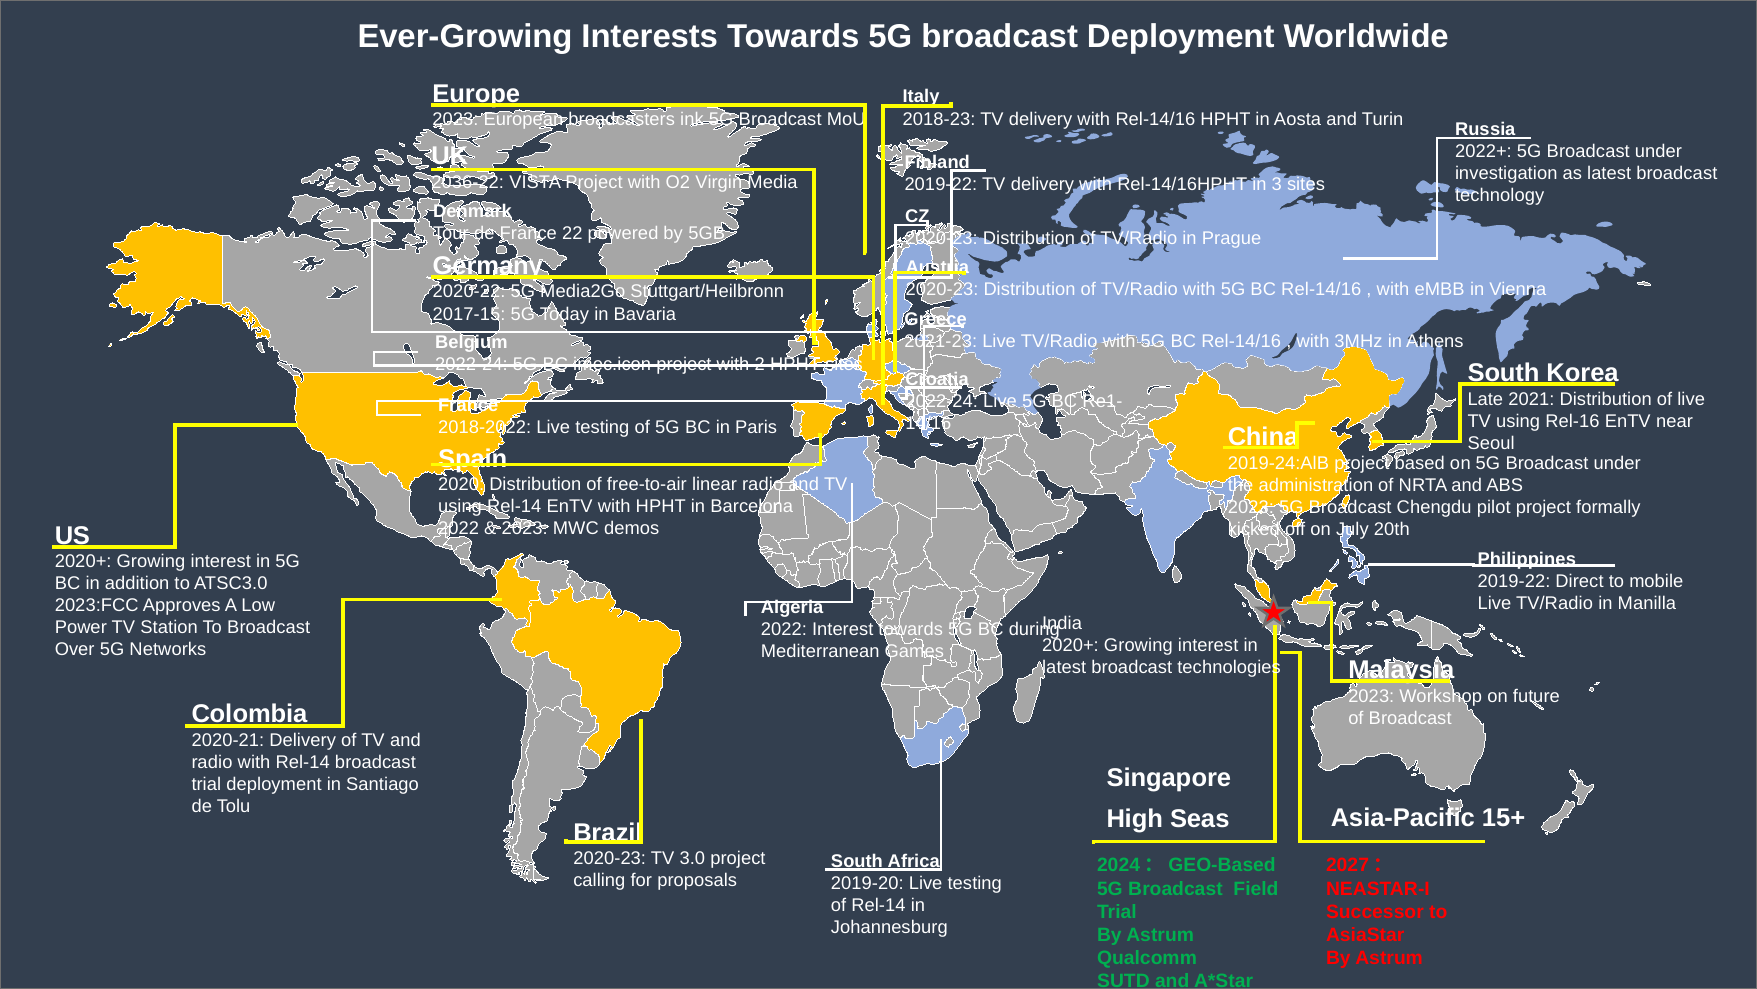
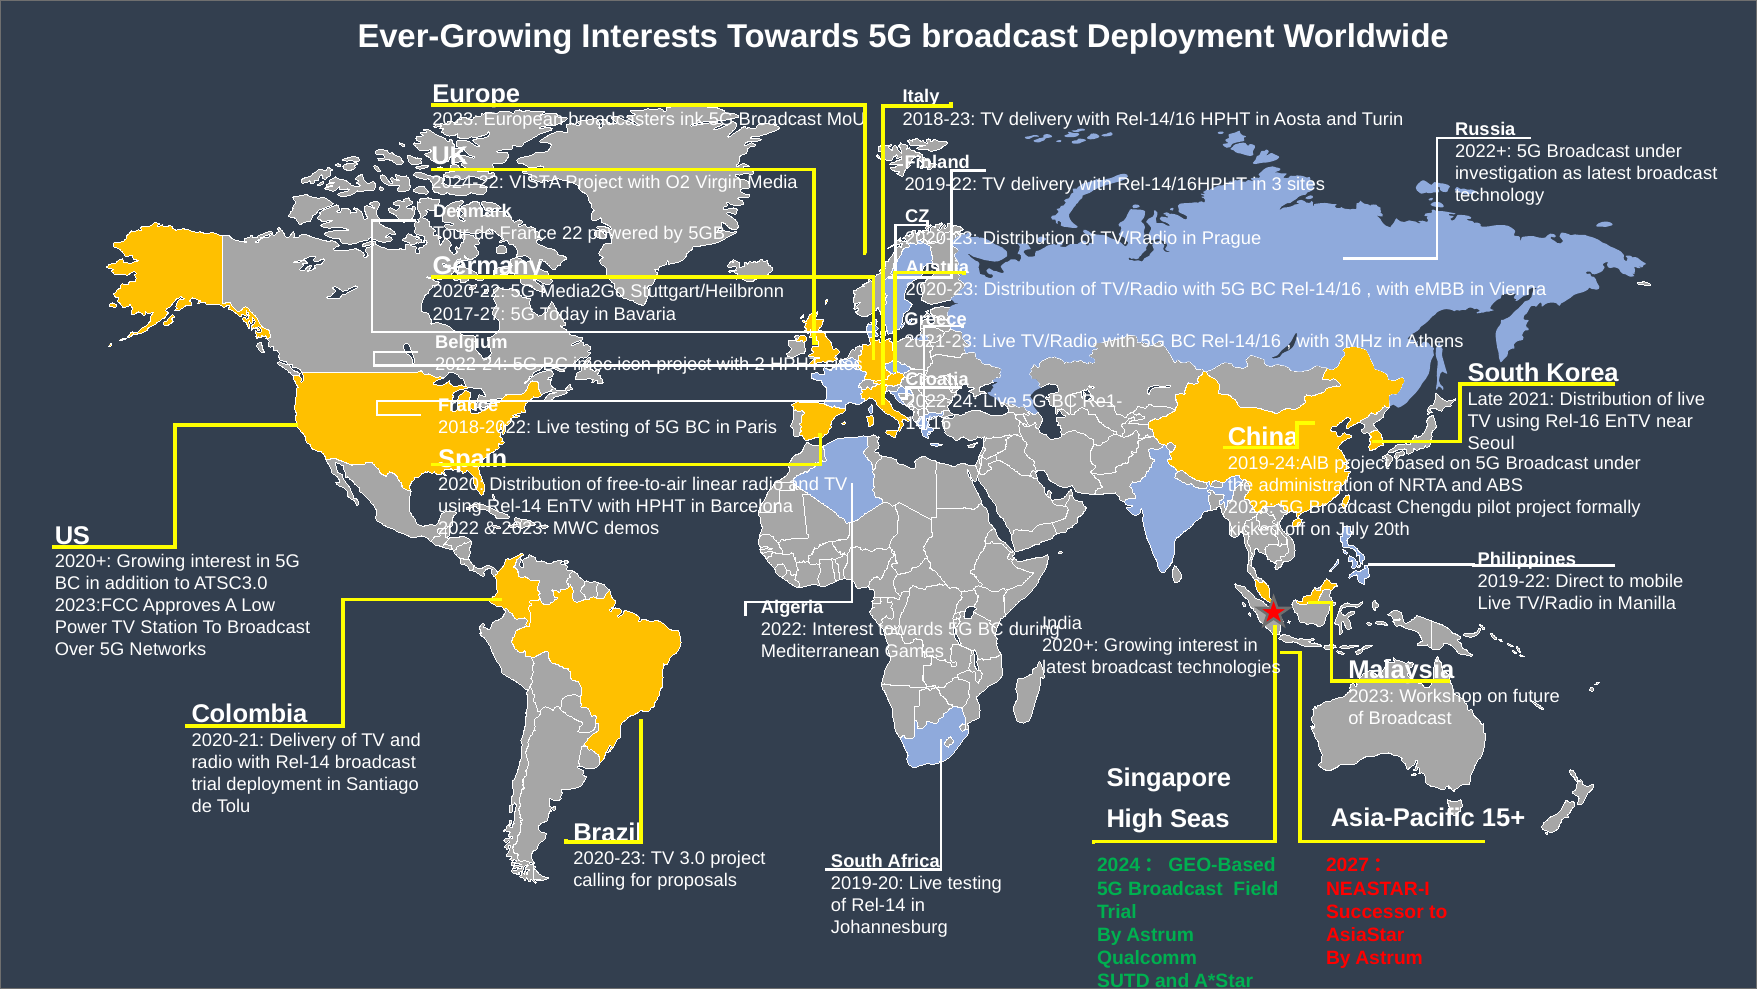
2036-22: 2036-22 -> 2024-22 (468, 182)
2017-15: 2017-15 -> 2017-27 (469, 314)
